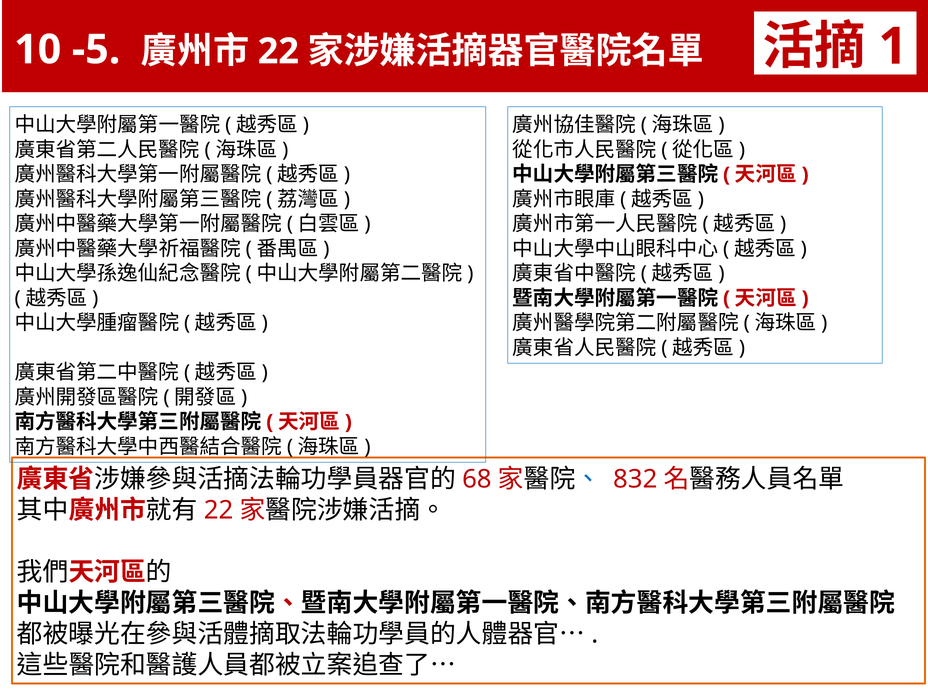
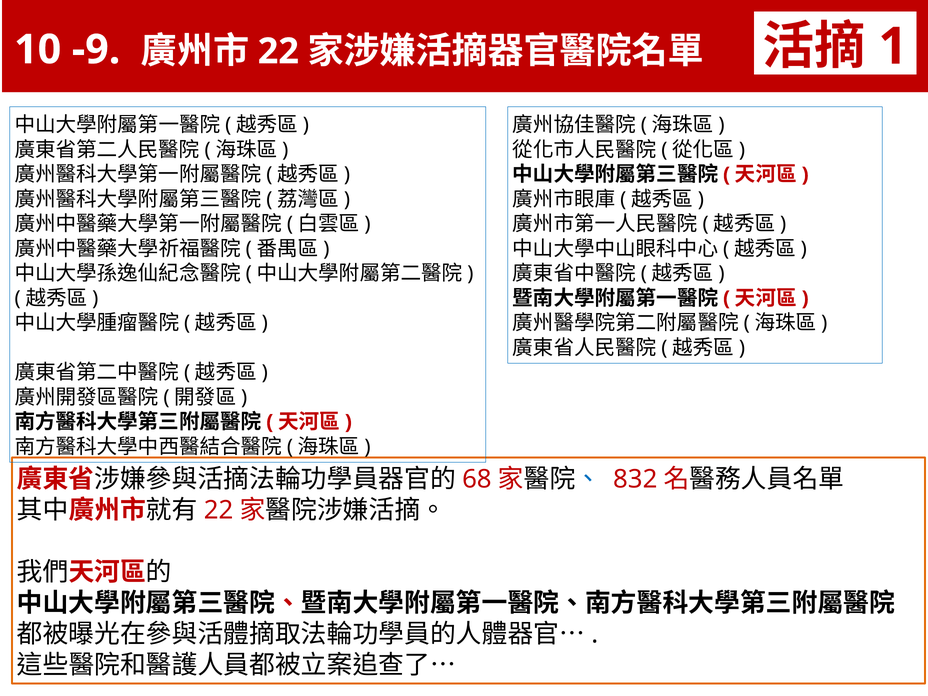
-5: -5 -> -9 (96, 50)
